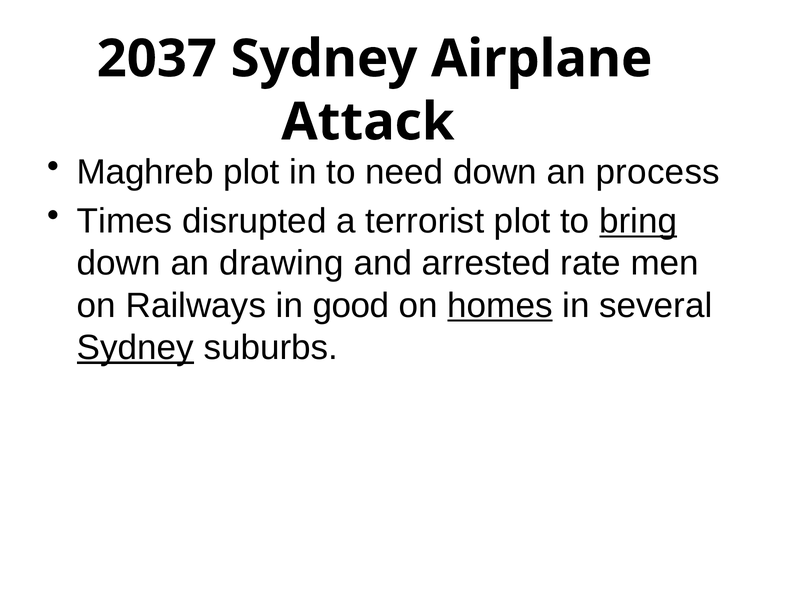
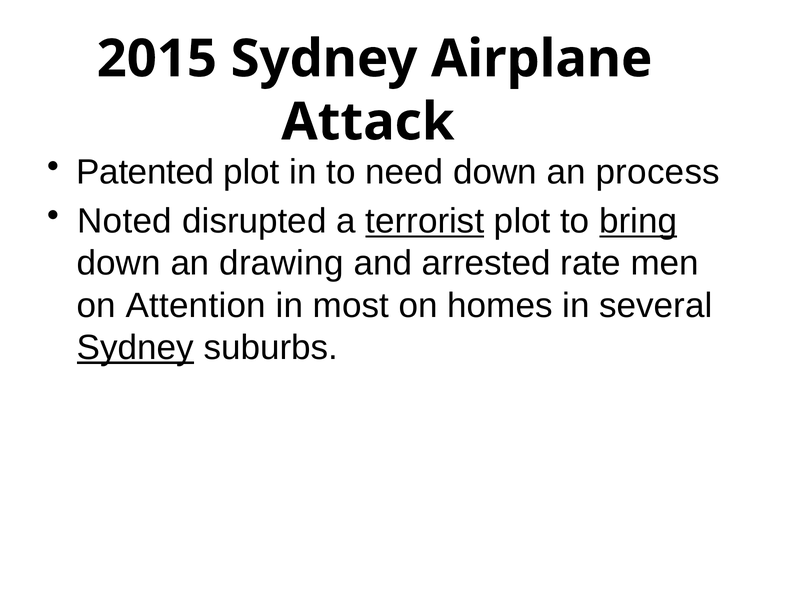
2037: 2037 -> 2015 (157, 59)
Maghreb: Maghreb -> Patented (145, 172)
Times: Times -> Noted (124, 221)
terrorist underline: none -> present (425, 221)
Railways: Railways -> Attention (196, 305)
good: good -> most (351, 305)
homes underline: present -> none (500, 305)
